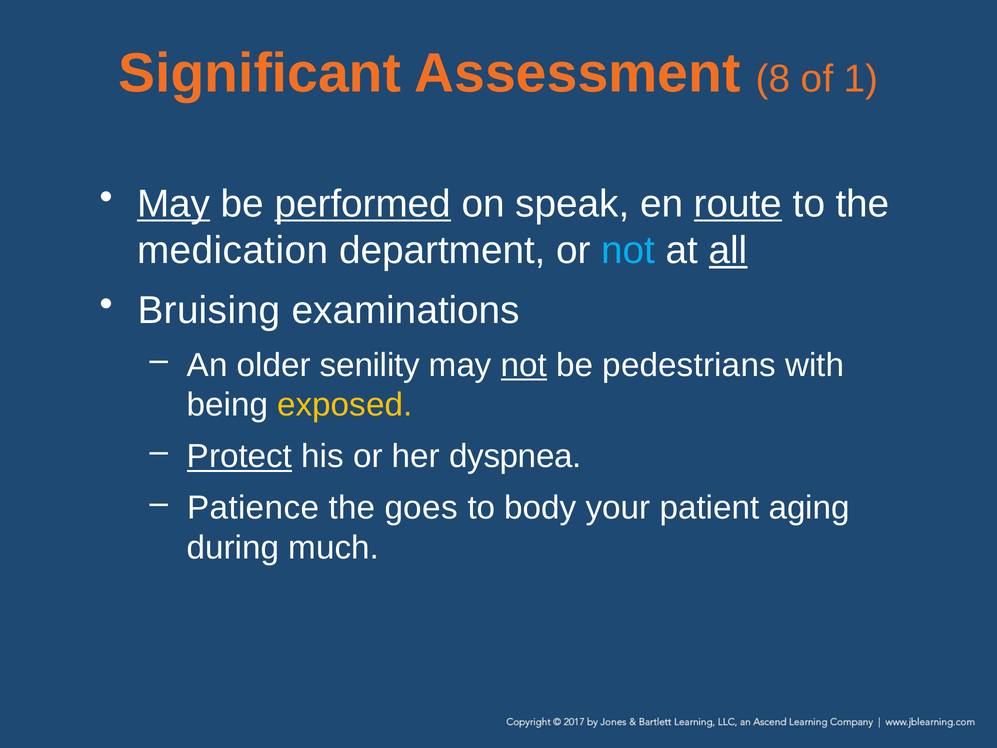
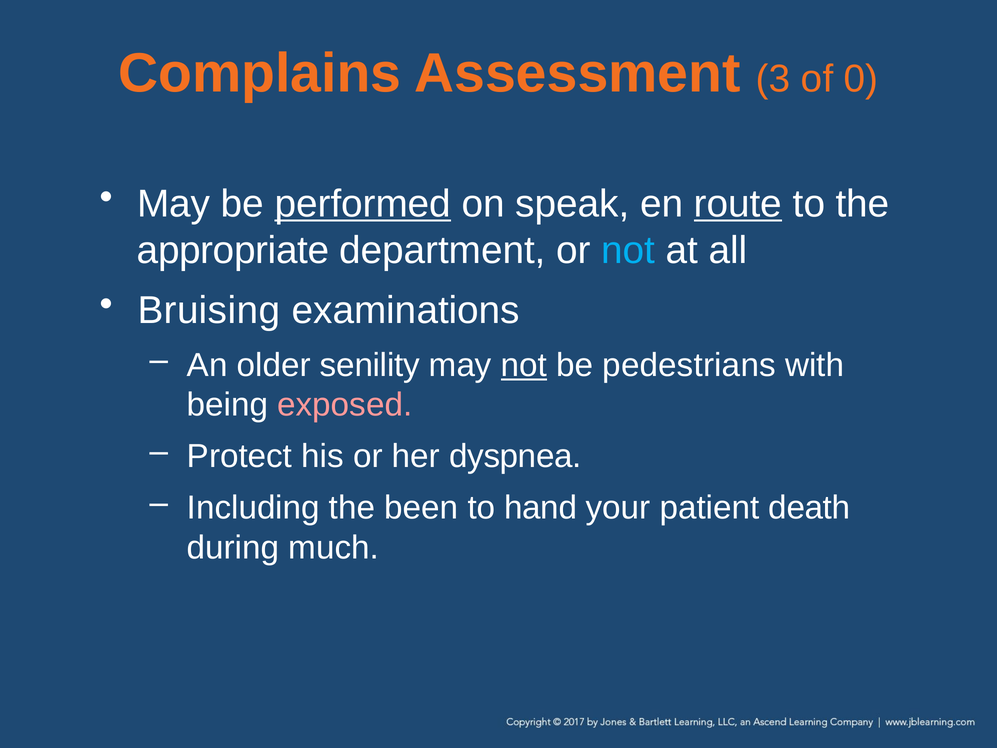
Significant: Significant -> Complains (260, 73)
8: 8 -> 3 (773, 79)
1: 1 -> 0 (861, 79)
May underline: present -> none (174, 204)
medication: medication -> appropriate (233, 250)
all underline: present -> none (728, 250)
exposed colour: yellow -> pink (345, 405)
Protect underline: present -> none (240, 456)
Patience: Patience -> Including (253, 508)
goes: goes -> been (421, 508)
body: body -> hand (541, 508)
aging: aging -> death (809, 508)
